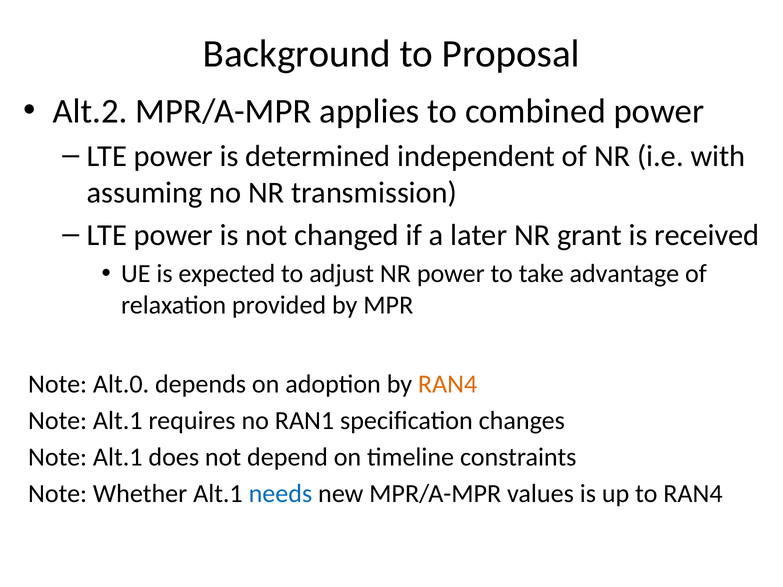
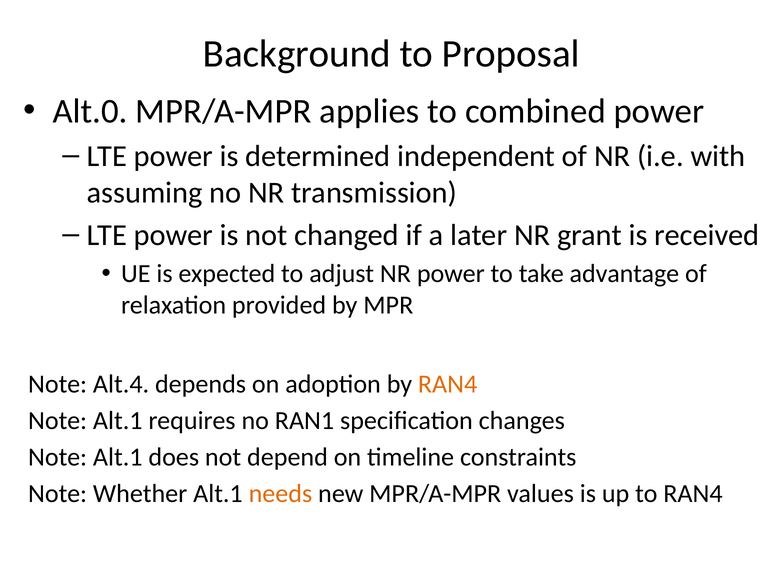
Alt.2: Alt.2 -> Alt.0 (90, 111)
Alt.0: Alt.0 -> Alt.4 (121, 384)
needs colour: blue -> orange (280, 494)
